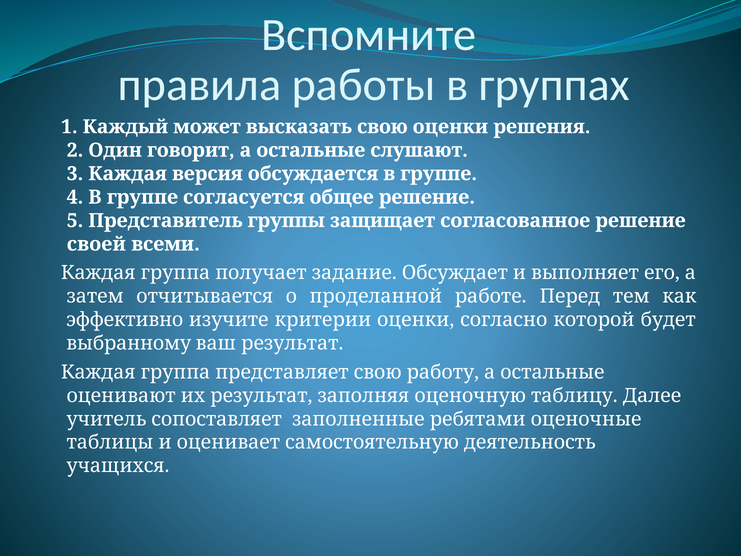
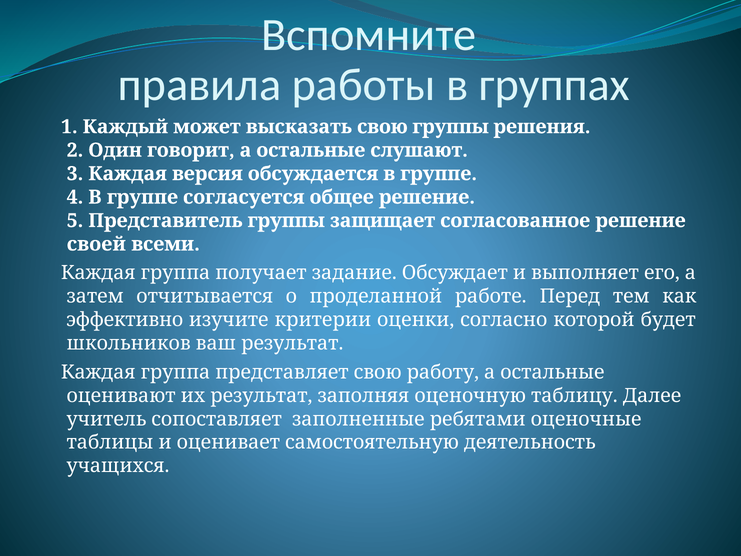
свою оценки: оценки -> группы (451, 127)
выбранному: выбранному -> школьников (129, 343)
